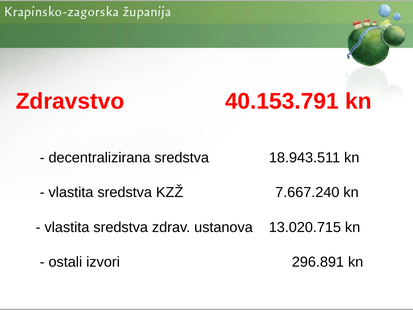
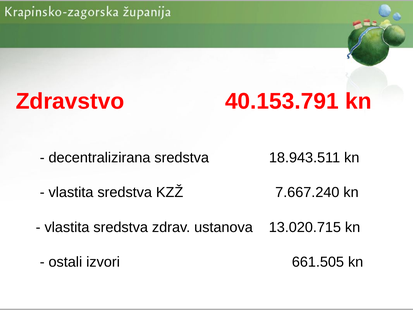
296.891: 296.891 -> 661.505 (318, 262)
